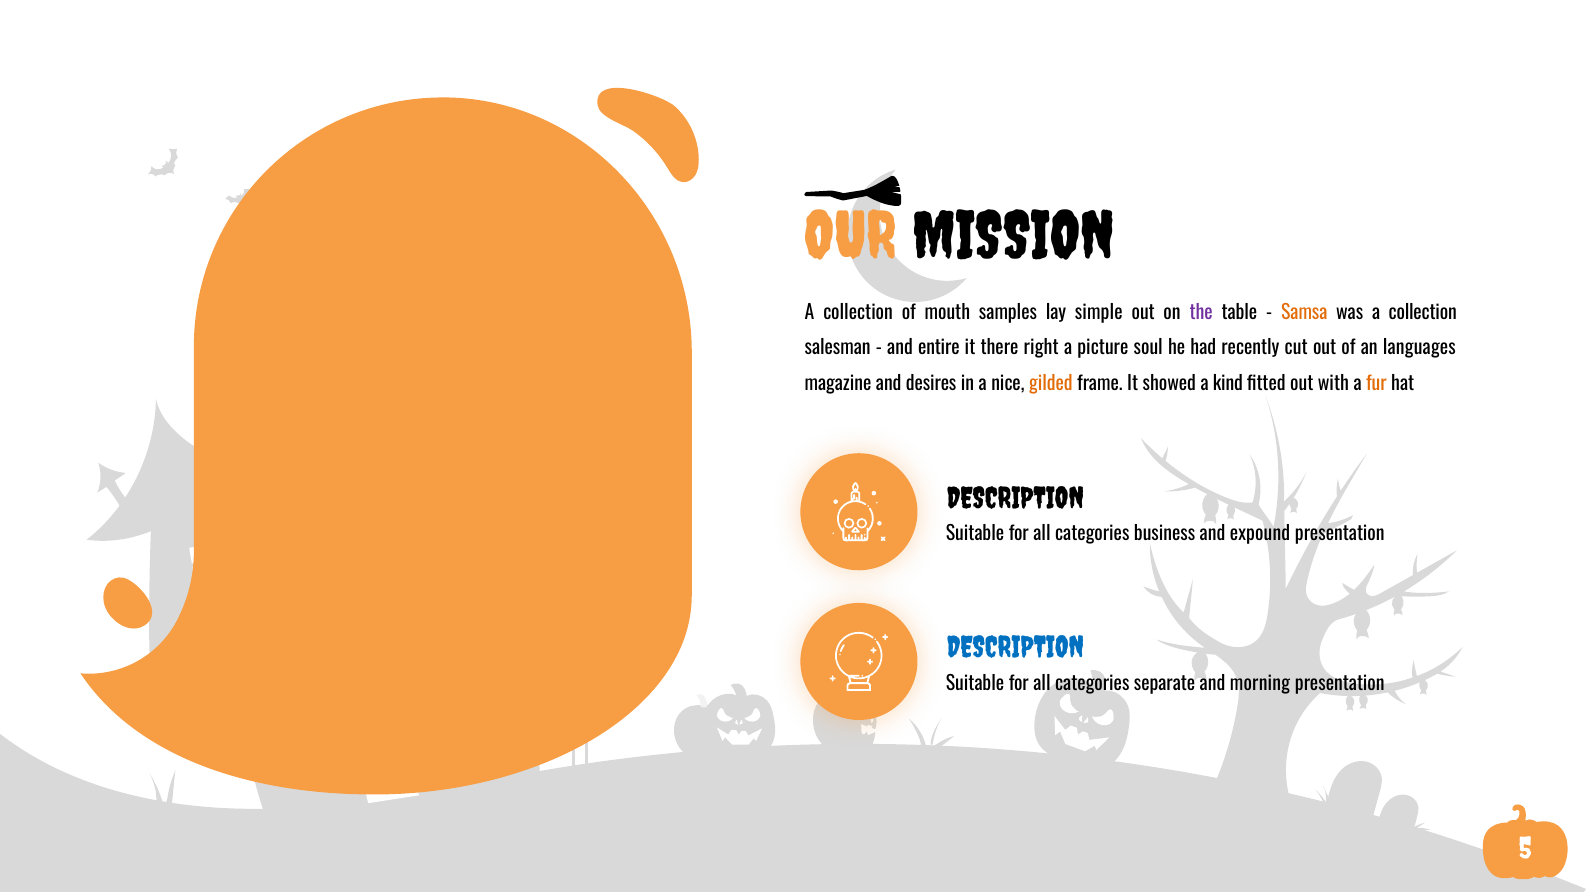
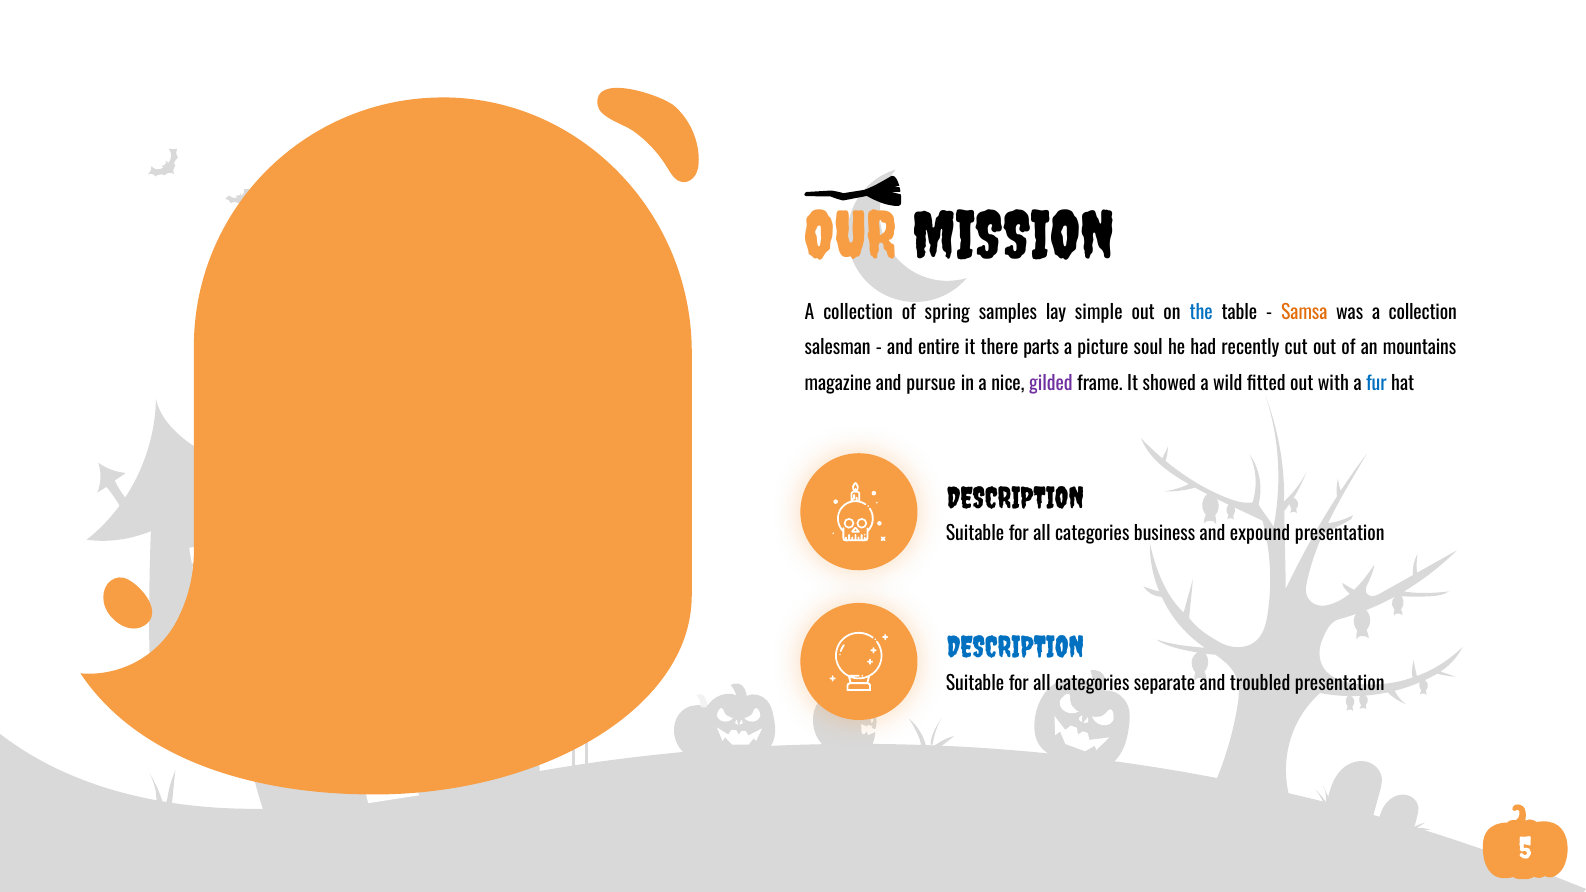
mouth: mouth -> spring (947, 313)
the colour: purple -> blue (1201, 313)
right: right -> parts (1041, 348)
languages: languages -> mountains (1420, 348)
desires: desires -> pursue (931, 384)
gilded colour: orange -> purple (1051, 384)
kind: kind -> wild (1228, 384)
fur colour: orange -> blue (1376, 384)
morning: morning -> troubled (1260, 684)
